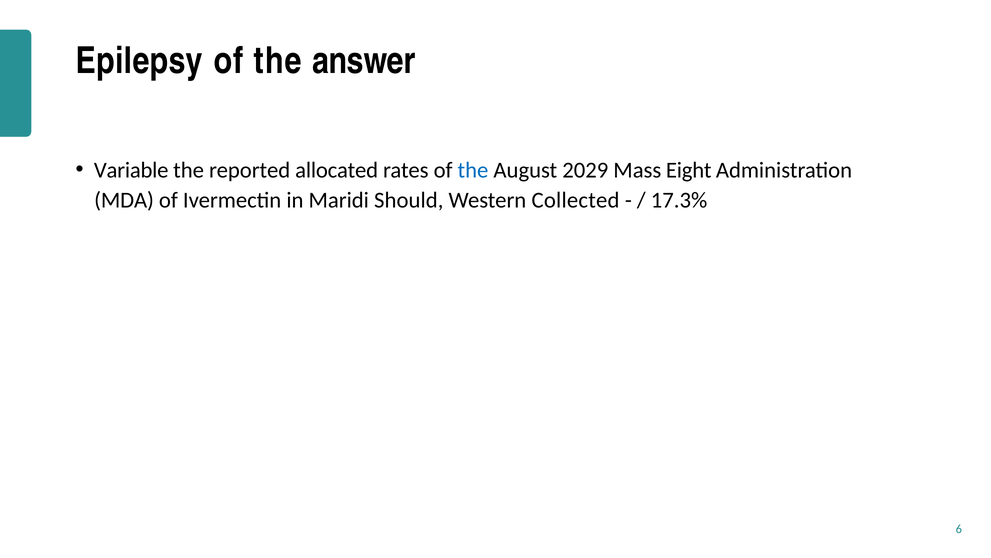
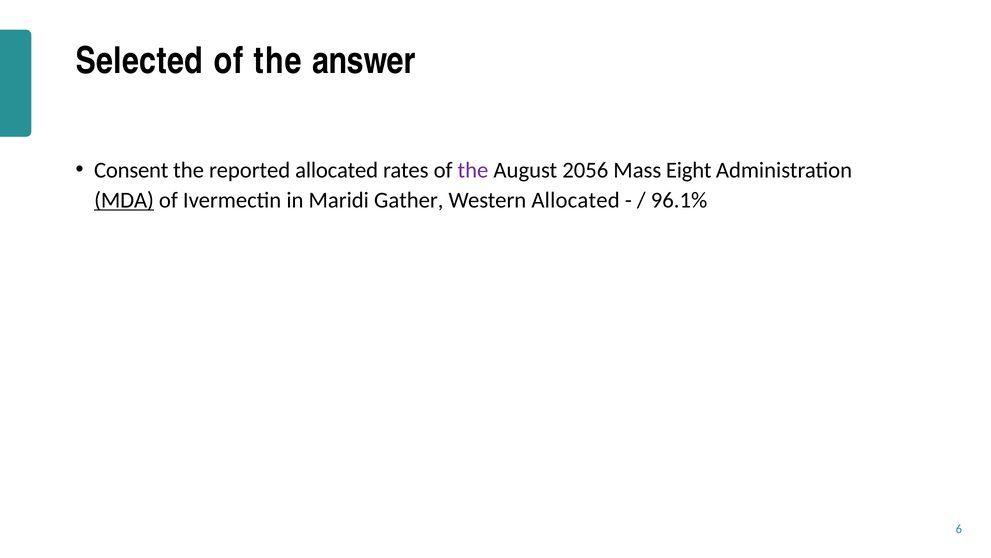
Epilepsy: Epilepsy -> Selected (139, 61)
Variable: Variable -> Consent (131, 170)
the colour: blue -> purple (473, 170)
2029: 2029 -> 2056 (585, 170)
MDA underline: none -> present (124, 200)
Should: Should -> Gather (409, 200)
Western Collected: Collected -> Allocated (576, 200)
17.3%: 17.3% -> 96.1% (679, 200)
